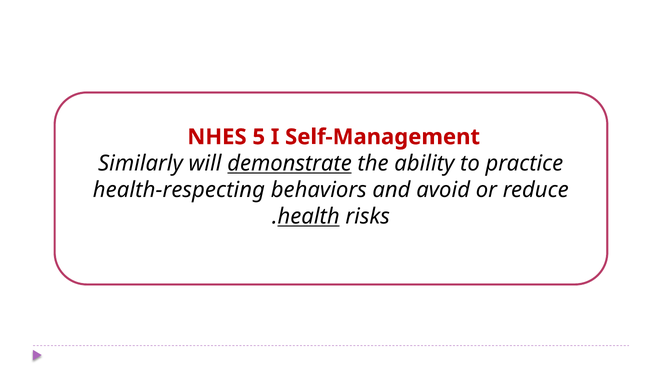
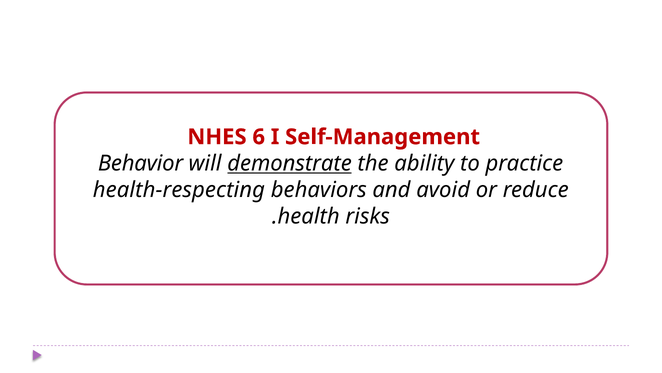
5: 5 -> 6 (259, 137)
Similarly: Similarly -> Behavior (141, 163)
health underline: present -> none (309, 216)
